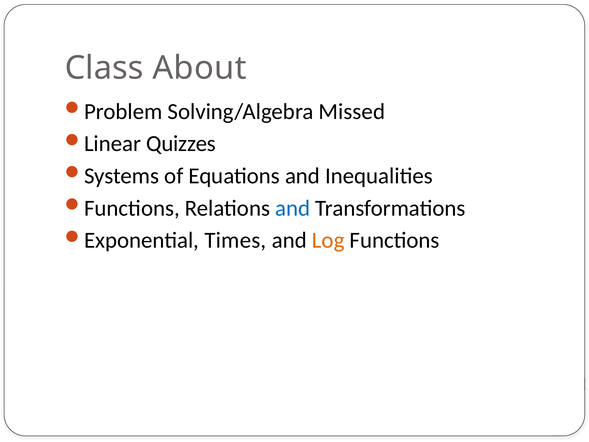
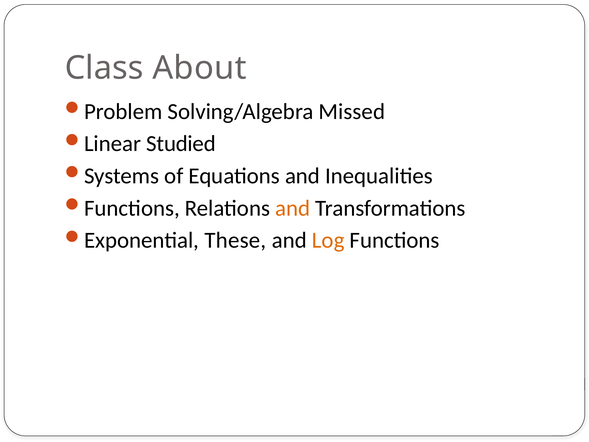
Quizzes: Quizzes -> Studied (181, 144)
and colour: blue -> orange (293, 208)
Times: Times -> These (235, 240)
